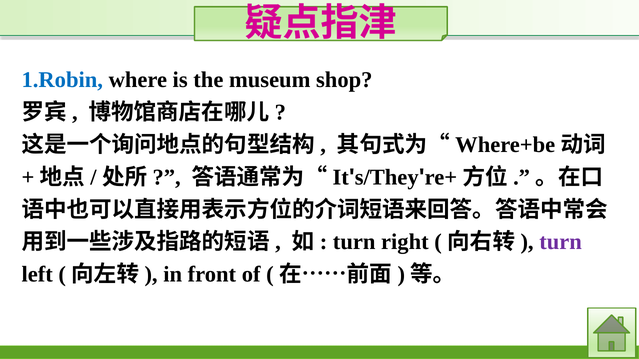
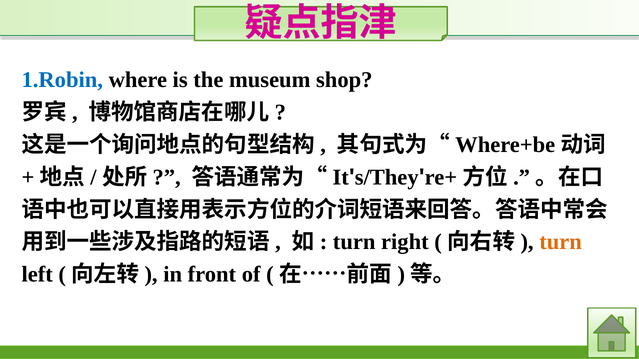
turn colour: purple -> orange (561, 242)
